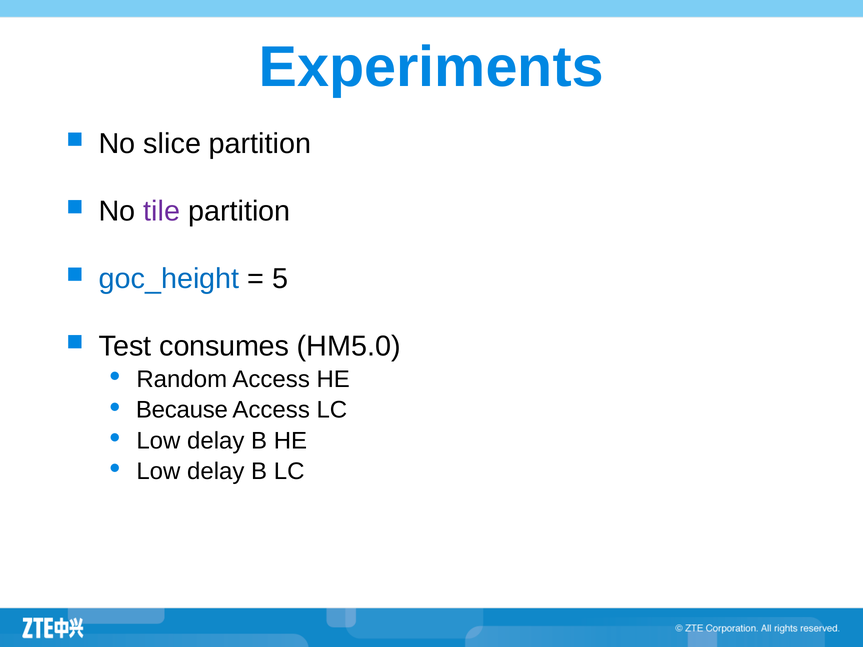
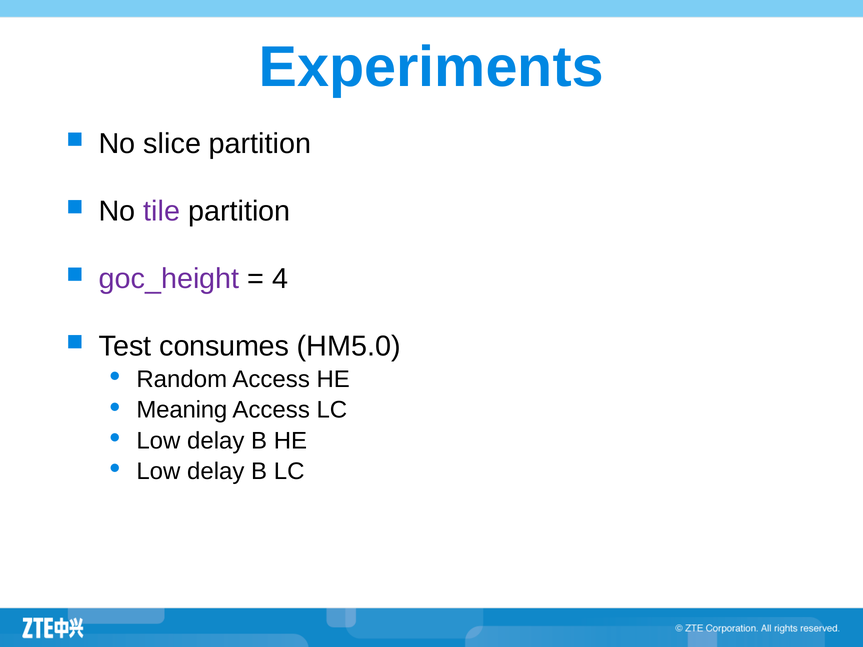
goc_height colour: blue -> purple (169, 279)
5: 5 -> 4 (280, 279)
Because: Because -> Meaning (182, 410)
